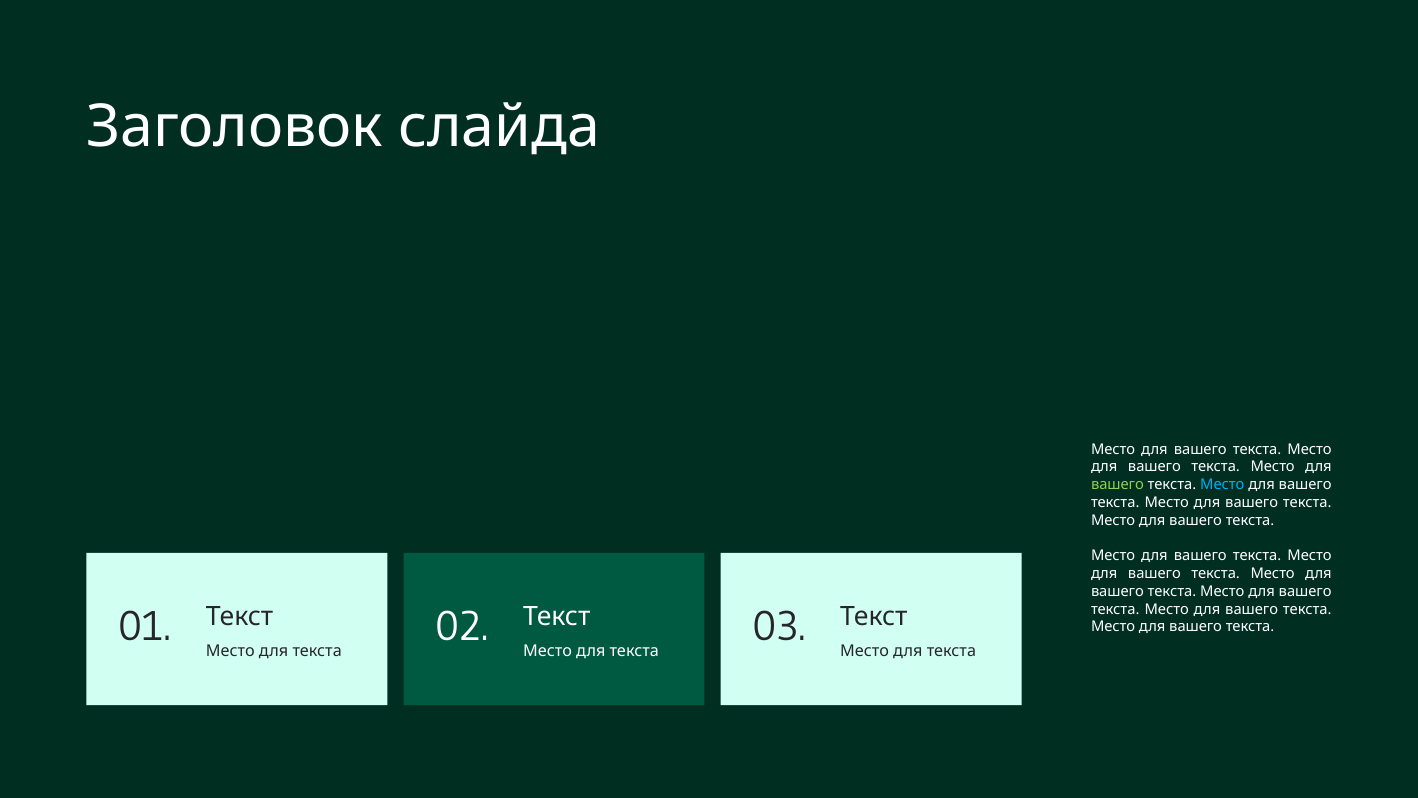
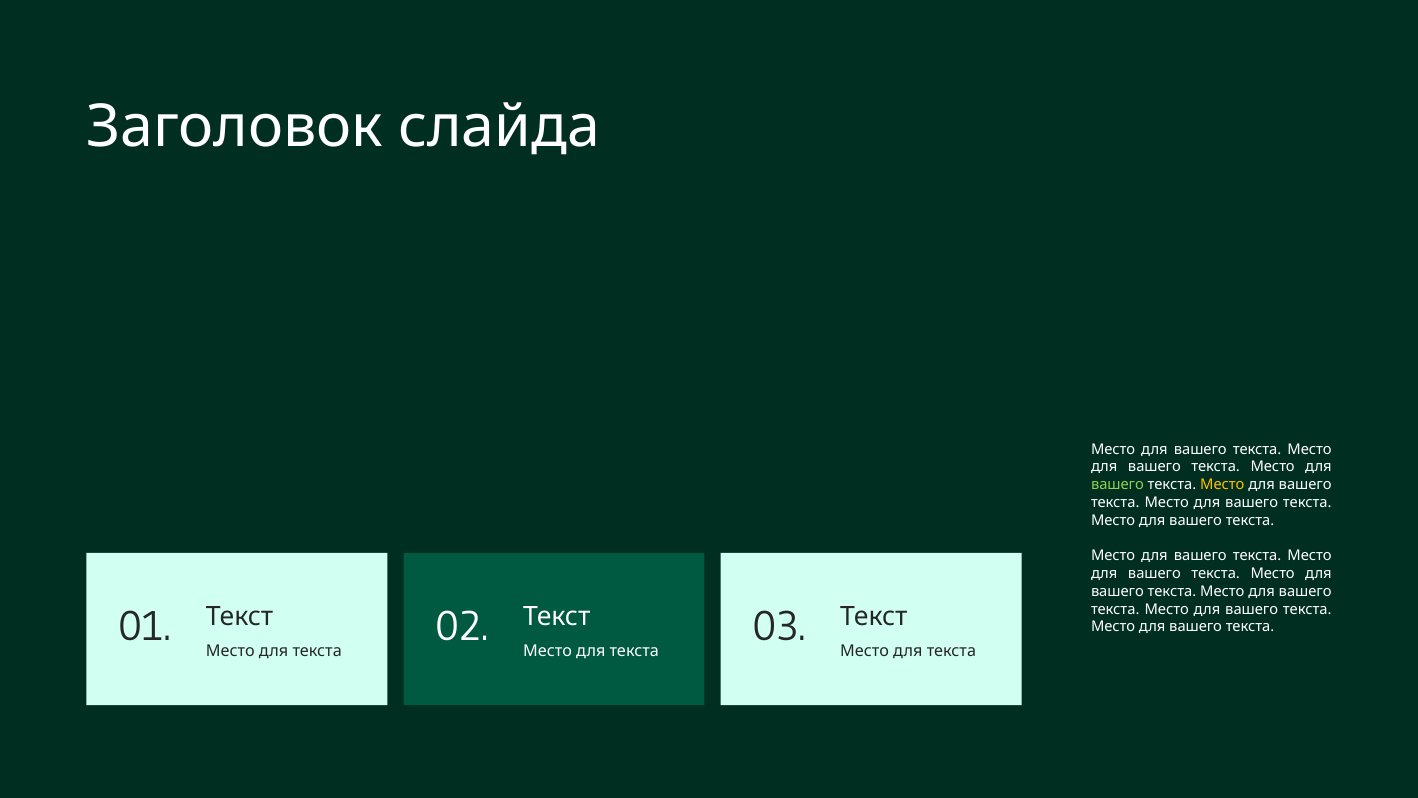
Место colour: light blue -> yellow (1222, 485)
